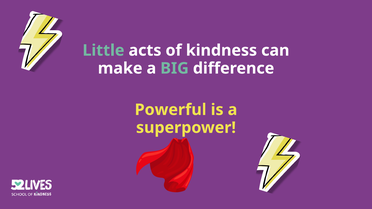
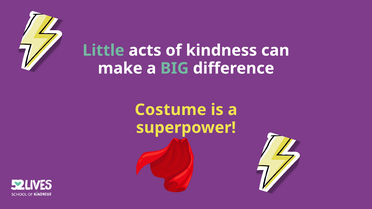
Powerful: Powerful -> Costume (171, 110)
